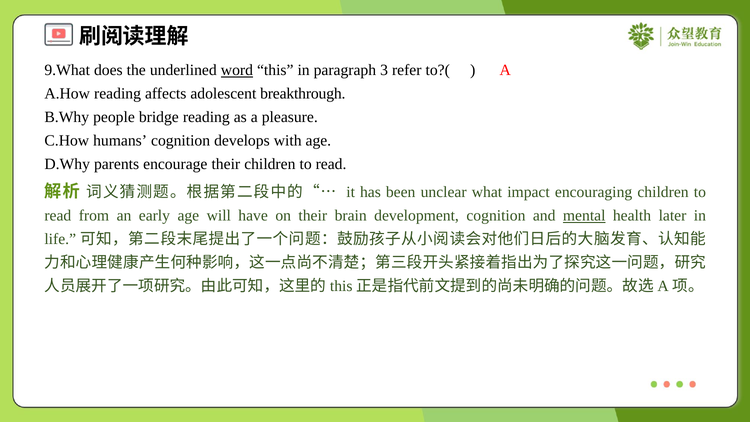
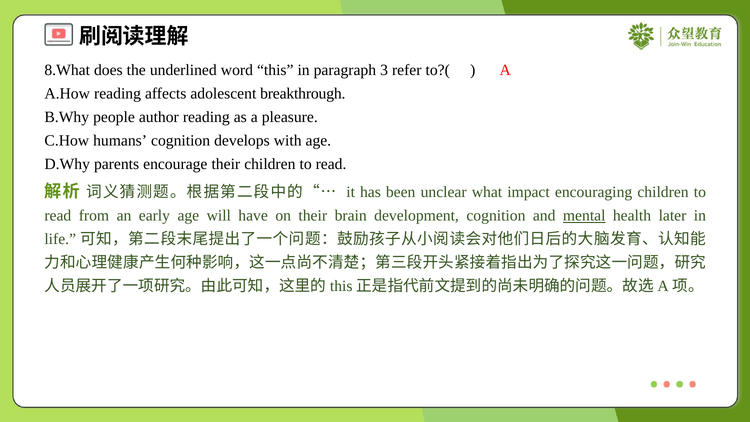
9.What: 9.What -> 8.What (67, 70)
word underline: present -> none (237, 70)
bridge: bridge -> author (159, 117)
